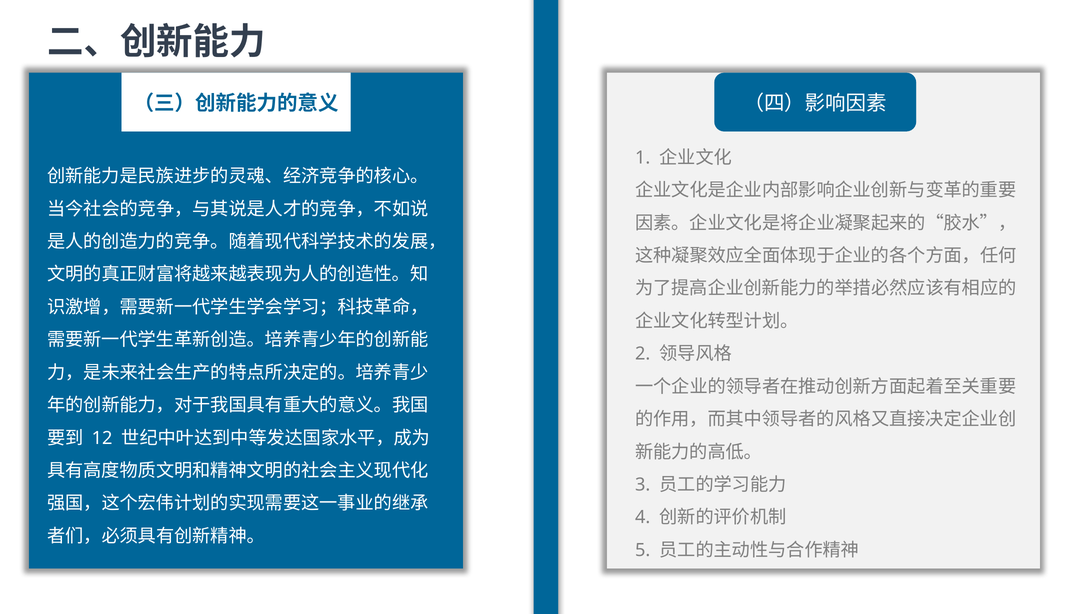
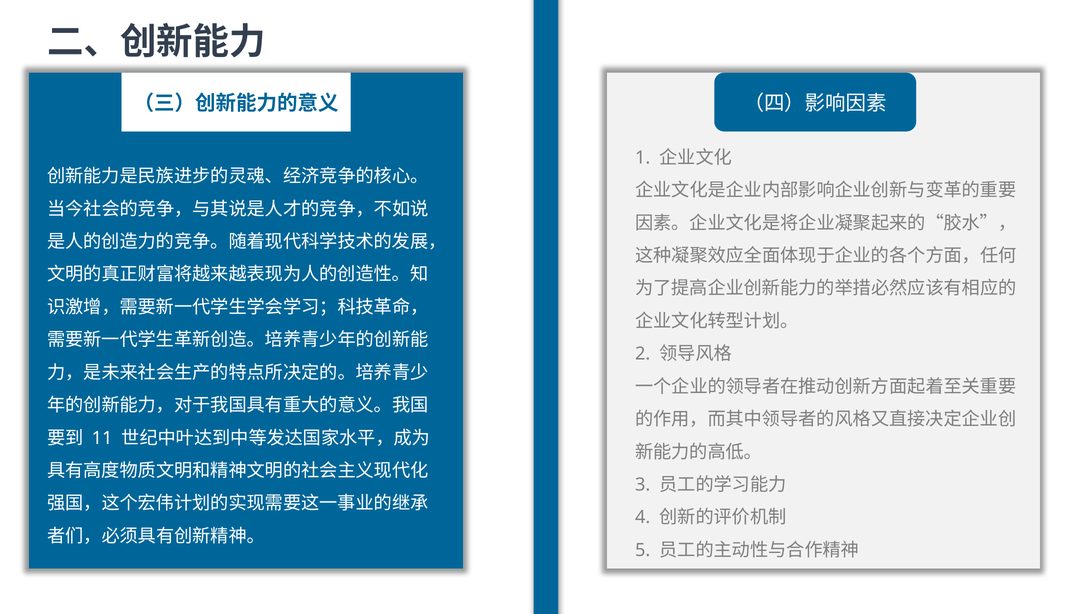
12: 12 -> 11 (102, 438)
